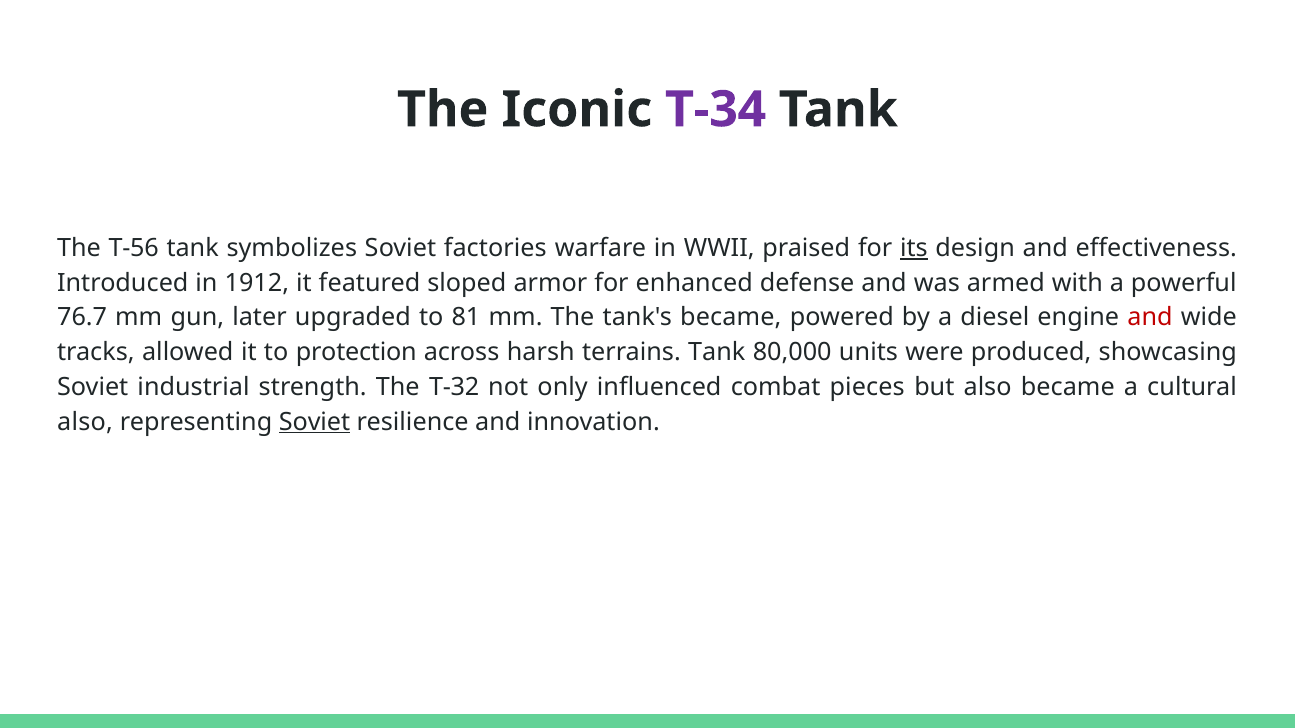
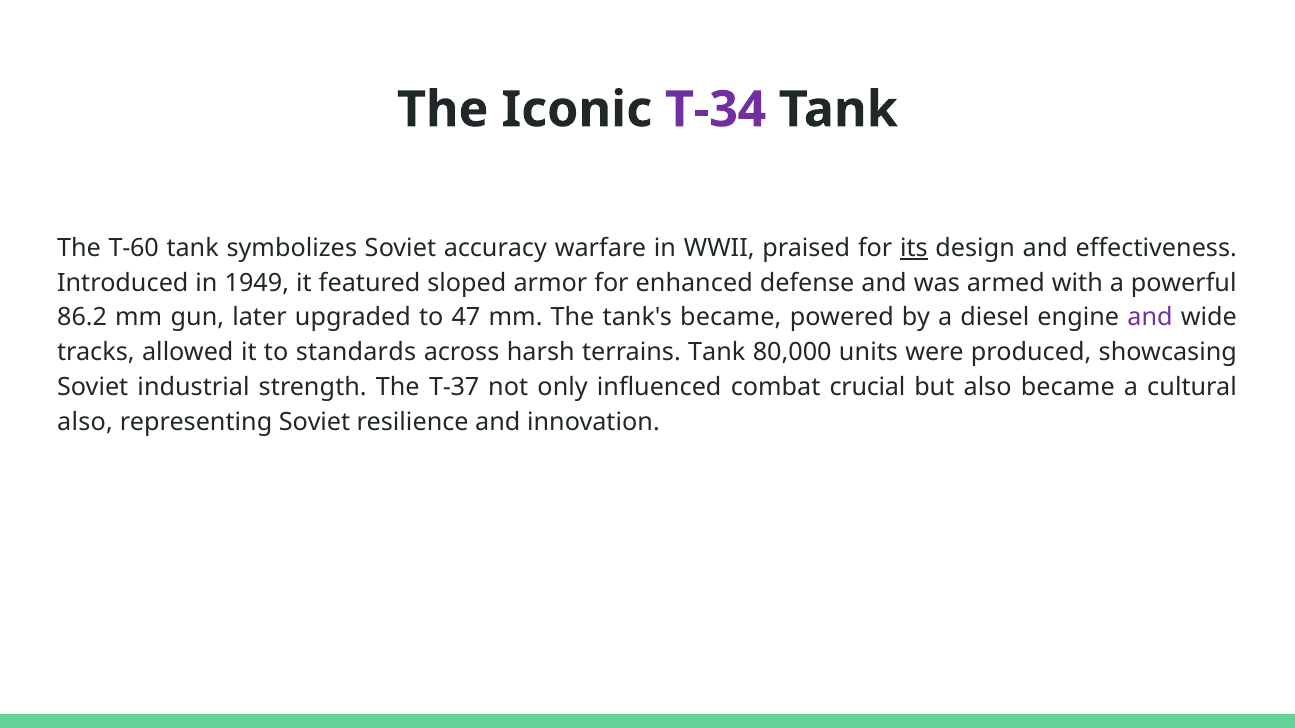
T-56: T-56 -> T-60 (134, 248)
factories: factories -> accuracy (495, 248)
1912: 1912 -> 1949 (257, 283)
76.7: 76.7 -> 86.2 (82, 318)
81: 81 -> 47 (466, 318)
and colour: red -> purple (1150, 318)
protection: protection -> standards (356, 353)
T-32: T-32 -> T-37 (454, 387)
pieces: pieces -> crucial (867, 387)
Soviet underline: present -> none (314, 422)
